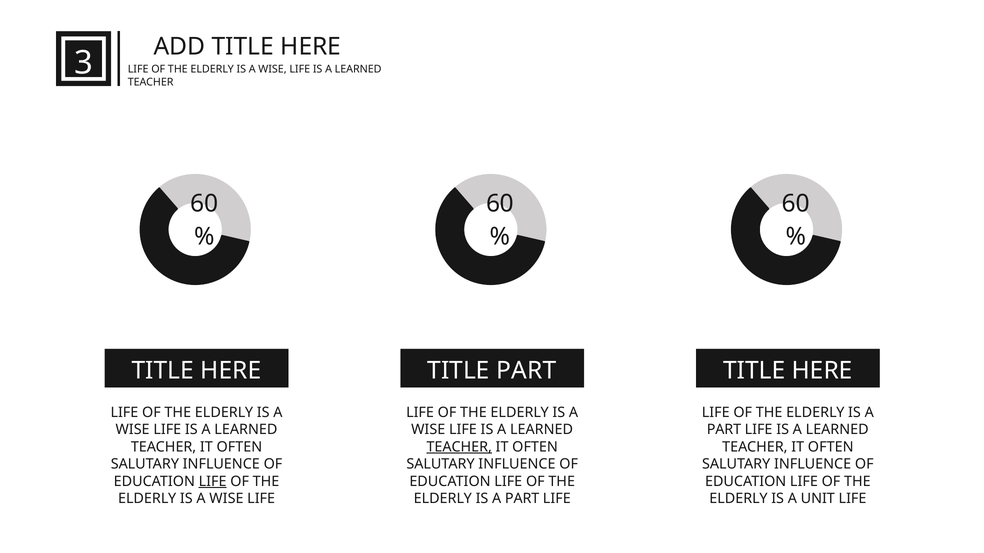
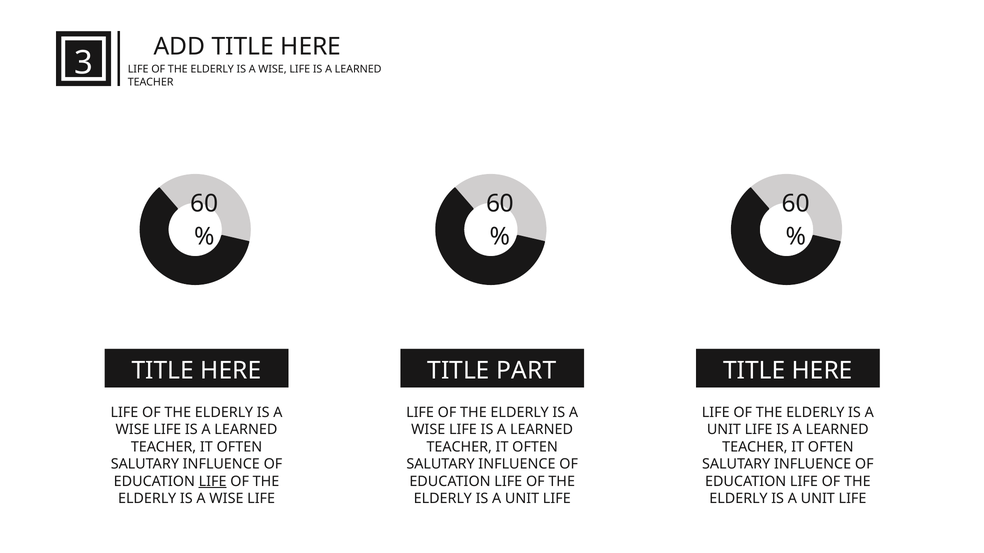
PART: PART -> UNIT (724, 430)
TEACHER underline: present -> none (459, 447)
PART: PART -> UNIT (522, 499)
